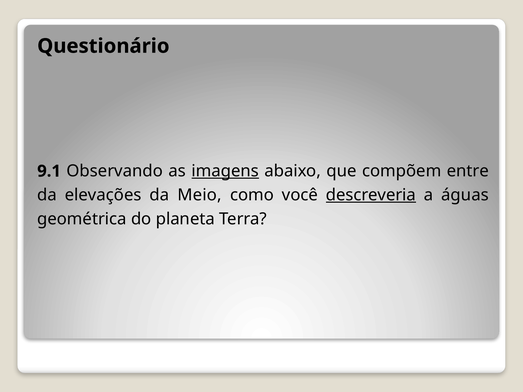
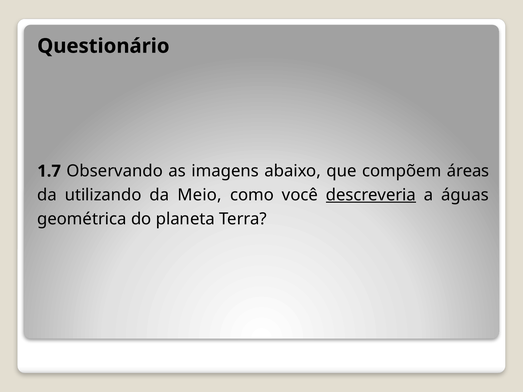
9.1: 9.1 -> 1.7 (49, 171)
imagens underline: present -> none (225, 171)
entre: entre -> áreas (468, 171)
elevações: elevações -> utilizando (103, 195)
